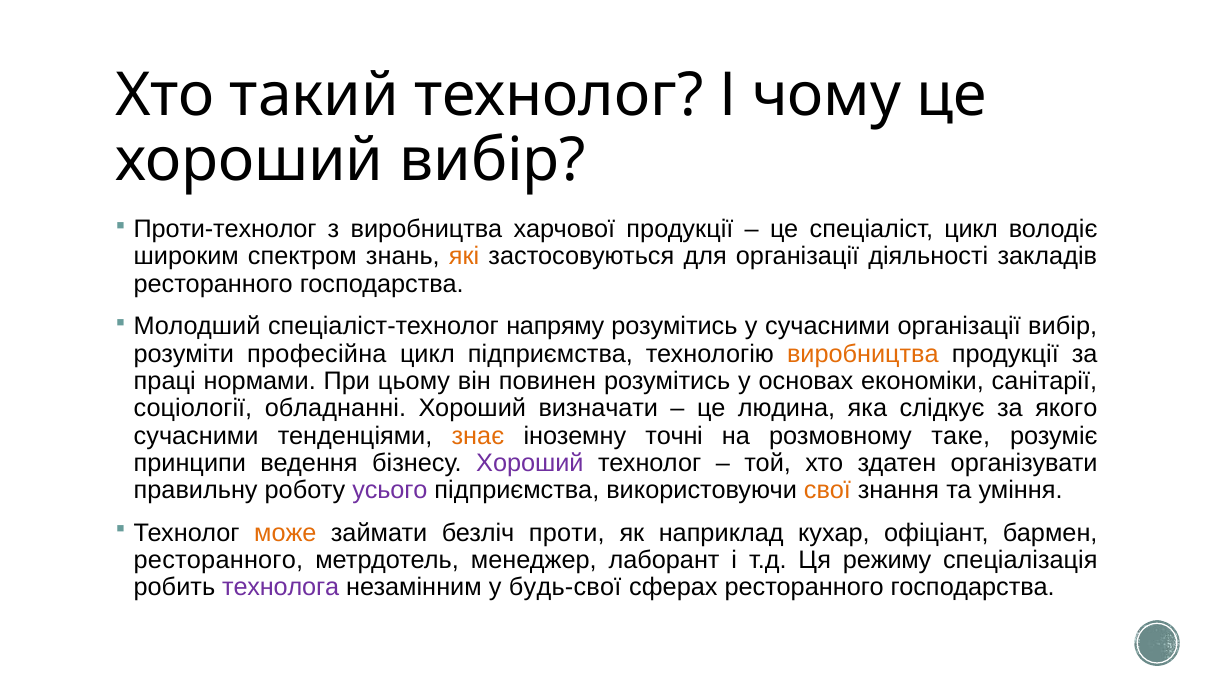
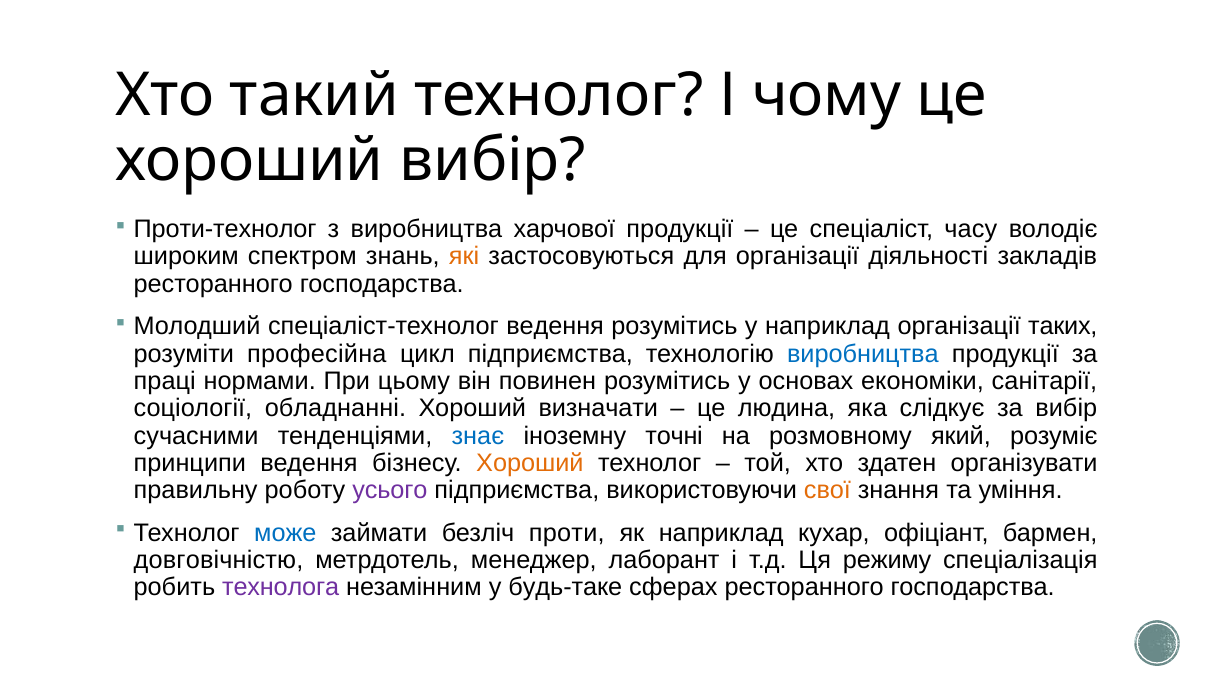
спеціаліст цикл: цикл -> часу (971, 229)
спеціаліст-технолог напряму: напряму -> ведення (555, 326)
у сучасними: сучасними -> наприклад (828, 326)
організації вибір: вибір -> таких (1063, 326)
виробництва colour: orange -> blue (863, 353)
за якого: якого -> вибір (1066, 408)
знає colour: orange -> blue (478, 435)
таке: таке -> який (961, 435)
Хороший colour: purple -> orange (530, 463)
може colour: orange -> blue (285, 532)
ресторанного: ресторанного -> довговічністю (218, 560)
будь-свої: будь-свої -> будь-таке (565, 587)
